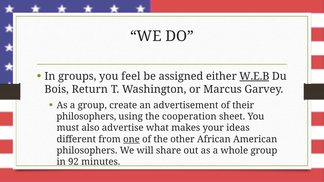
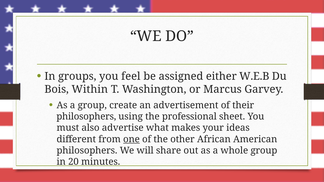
W.E.B underline: present -> none (254, 76)
Return: Return -> Within (90, 89)
cooperation: cooperation -> professional (189, 117)
92: 92 -> 20 (73, 162)
